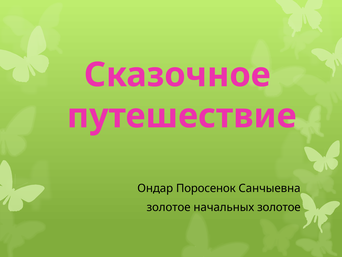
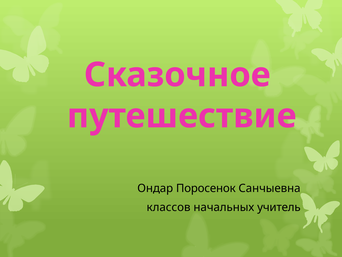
золотое: золотое -> классов (169, 207)
начальных золотое: золотое -> учитель (279, 207)
